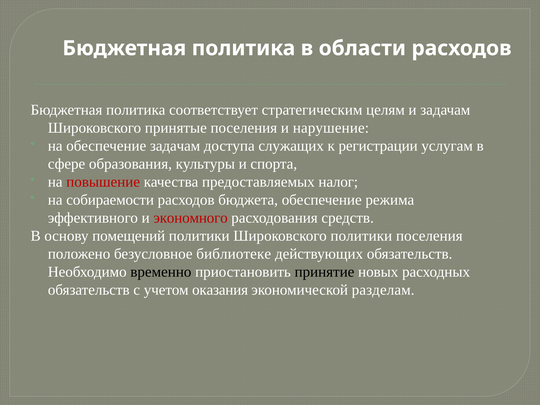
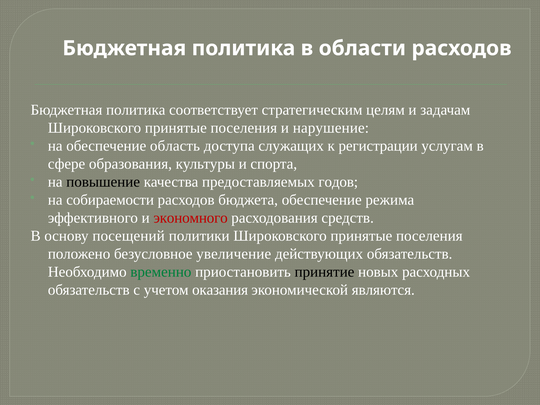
обеспечение задачам: задачам -> область (175, 146)
повышение colour: red -> black (103, 182)
налог: налог -> годов (338, 182)
помещений: помещений -> посещений (129, 236)
политики Широковского политики: политики -> принятые (361, 236)
библиотеке: библиотеке -> увеличение (234, 254)
временно colour: black -> green (161, 272)
разделам: разделам -> являются (383, 290)
